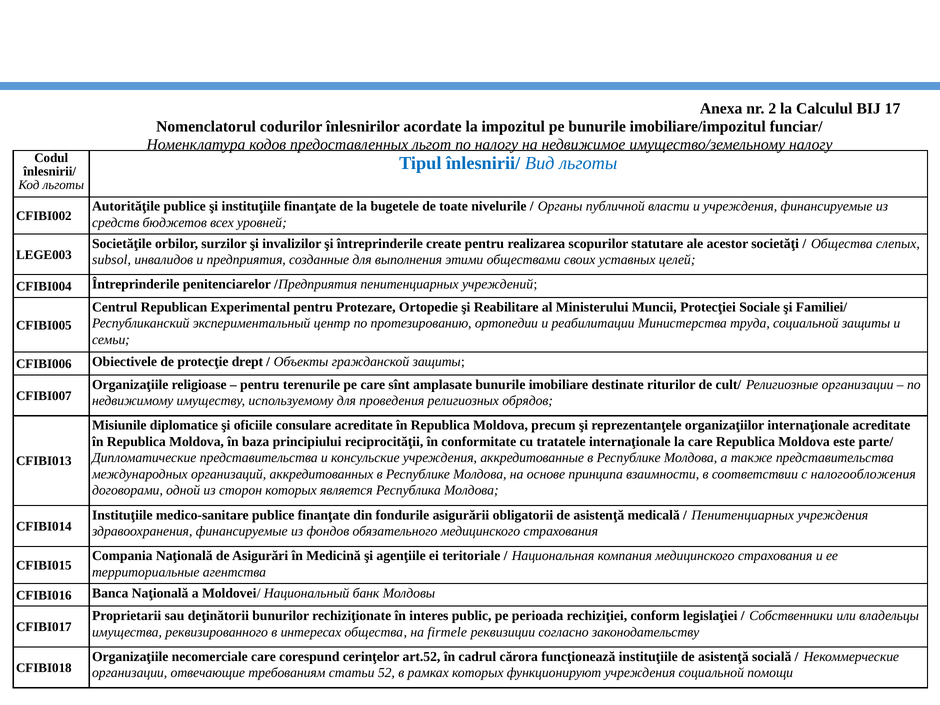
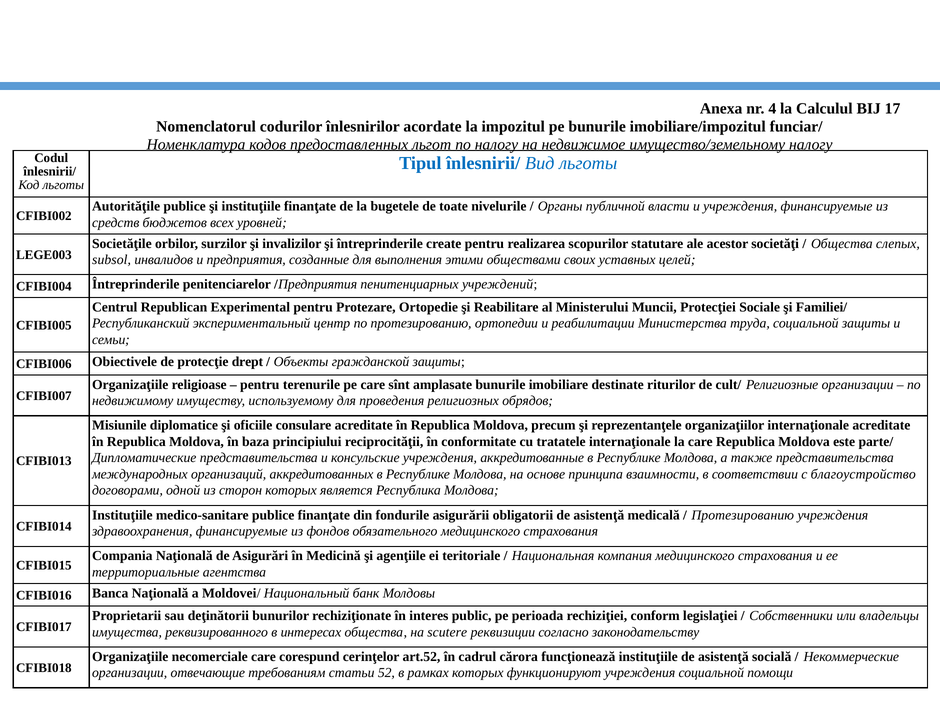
2: 2 -> 4 (772, 109)
налогообложения: налогообложения -> благоустройство (863, 474)
Пенитенциарных: Пенитенциарных -> Протезированию (743, 515)
firmele: firmele -> scutere (447, 632)
